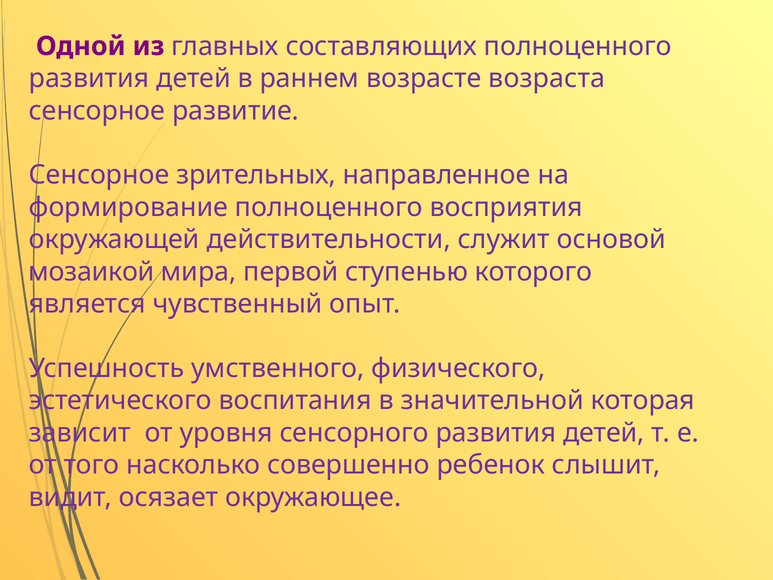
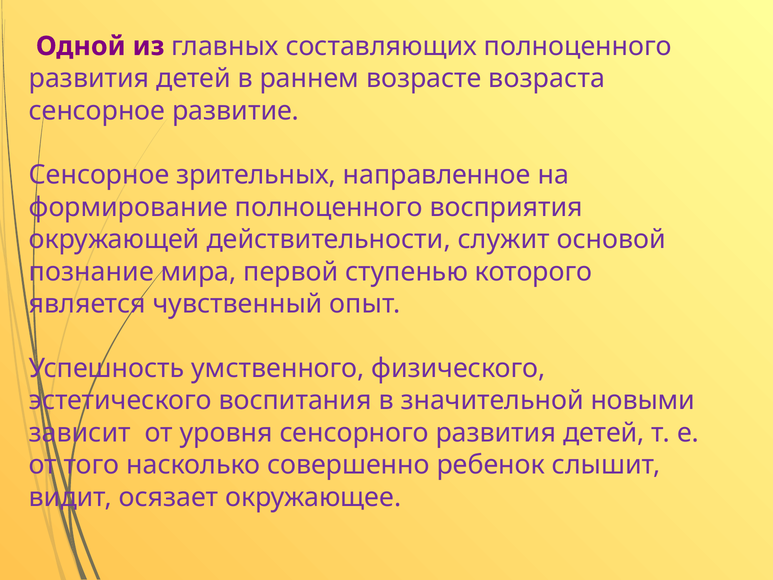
мозаикой: мозаикой -> познание (91, 272)
которая: которая -> новыми (643, 400)
